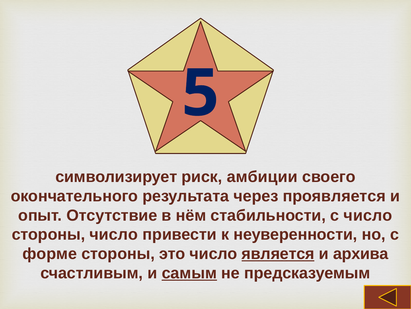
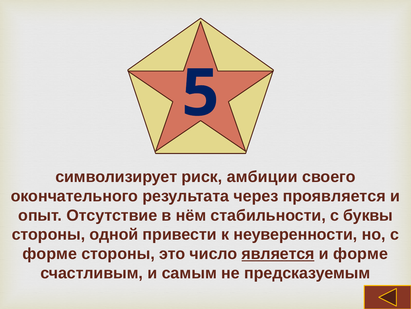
с число: число -> буквы (368, 215)
стороны число: число -> одной (114, 234)
и архива: архива -> форме (361, 253)
самым underline: present -> none (189, 273)
